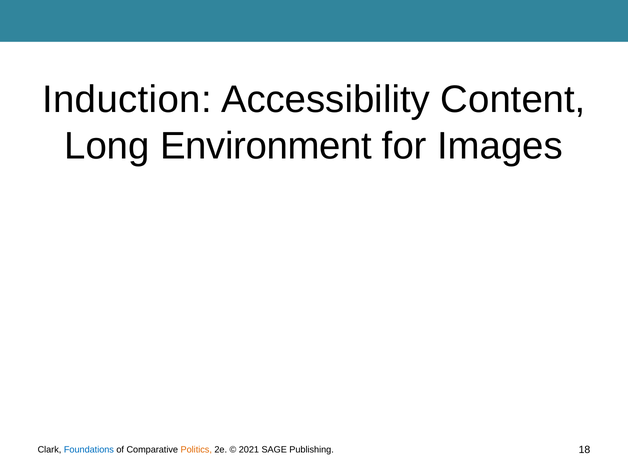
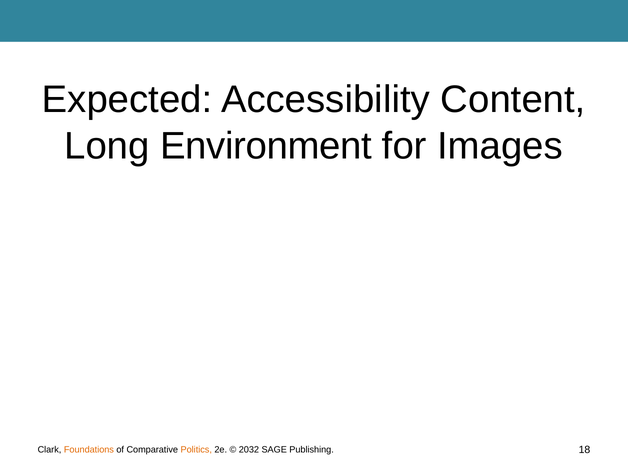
Induction: Induction -> Expected (127, 100)
Foundations colour: blue -> orange (89, 450)
2021: 2021 -> 2032 (249, 450)
